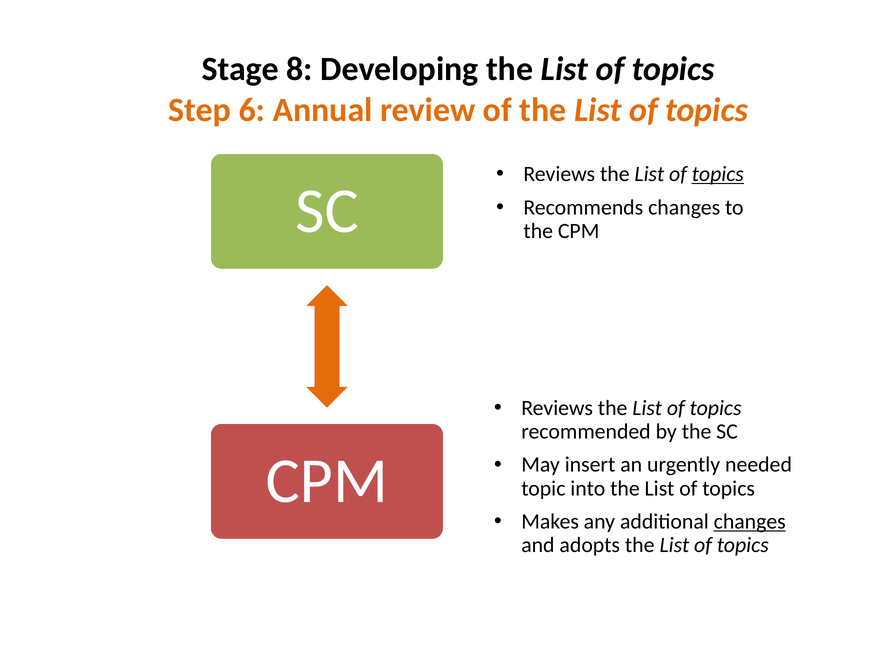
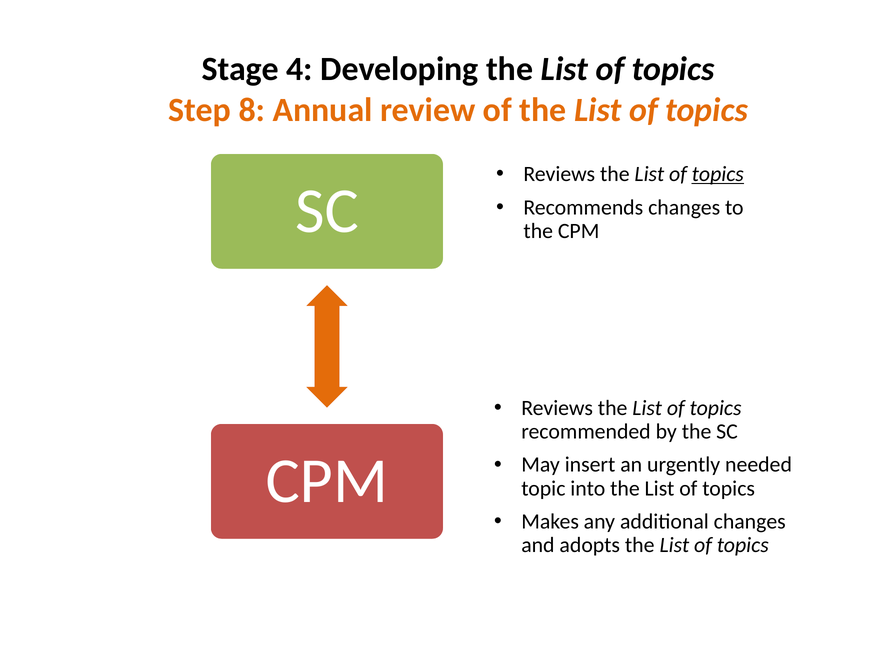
8: 8 -> 4 (299, 69)
6: 6 -> 8 (252, 110)
changes underline: present -> none (750, 522)
